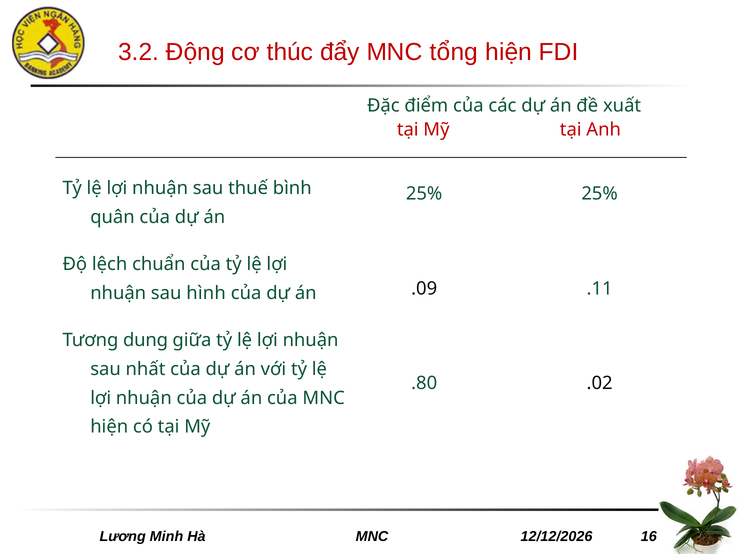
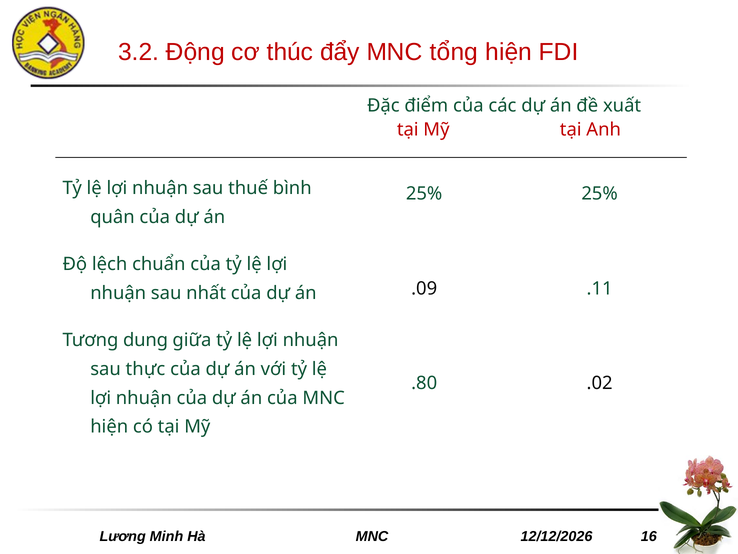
hình: hình -> nhất (206, 293)
nhất: nhất -> thực (145, 369)
